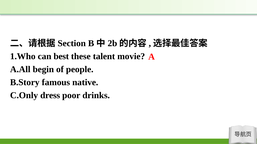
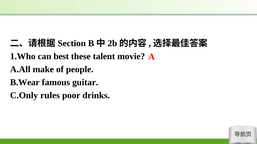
begin: begin -> make (43, 70)
B.Story: B.Story -> B.Wear (25, 83)
native: native -> guitar (85, 83)
dress: dress -> rules (50, 96)
